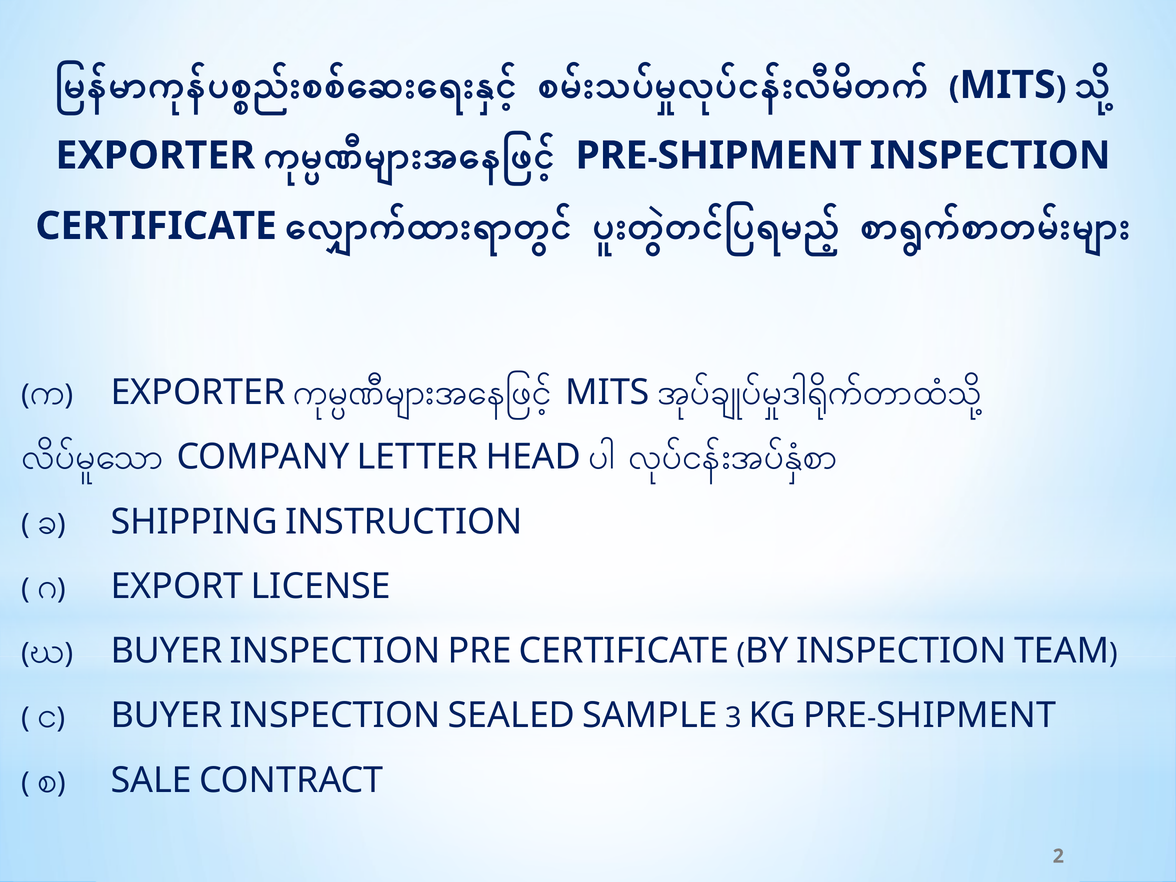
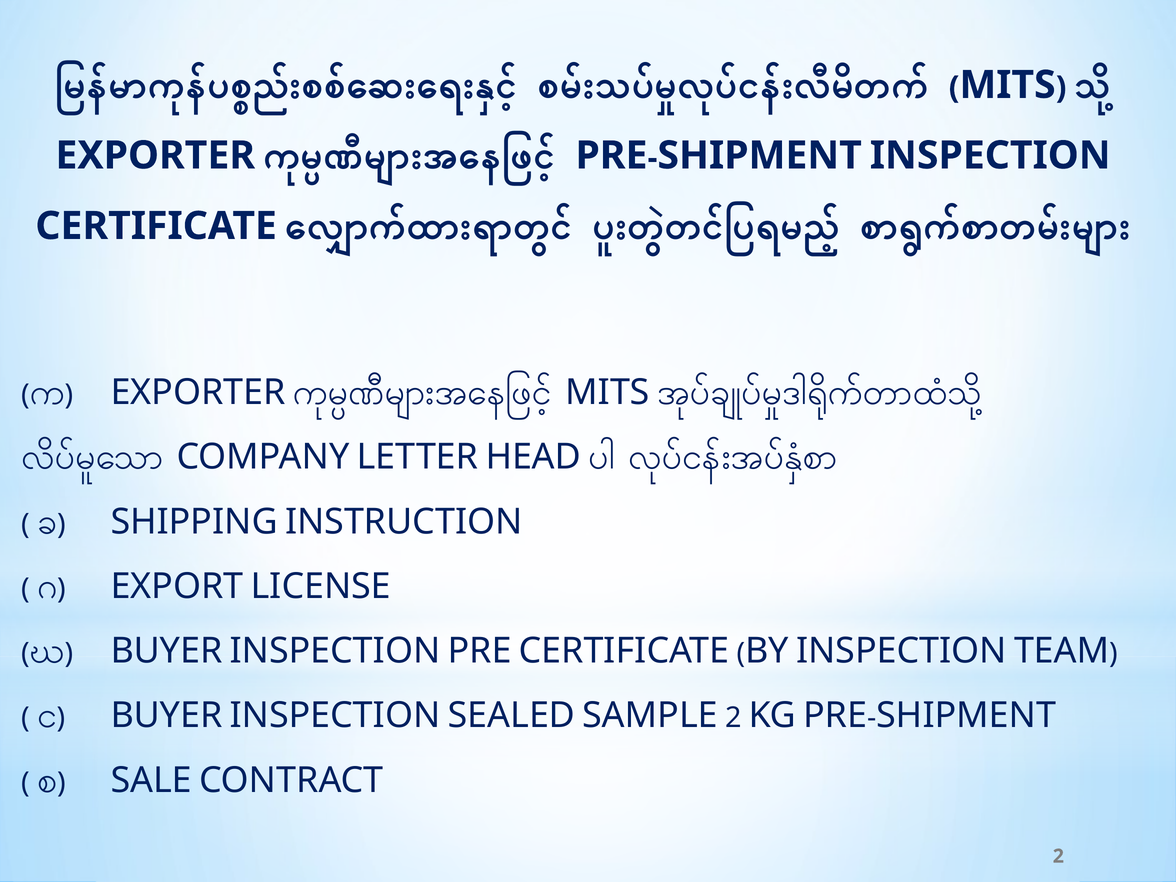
SAMPLE 3: 3 -> 2 (733, 718)
